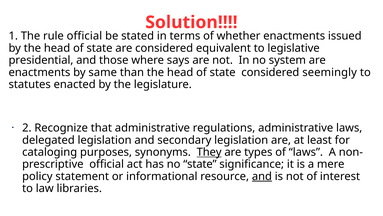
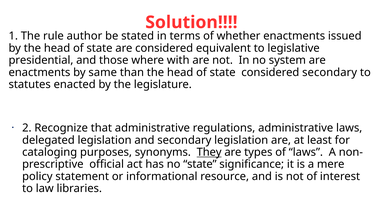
rule official: official -> author (84, 36)
says: says -> with (178, 60)
considered seemingly: seemingly -> secondary (330, 72)
and underline: present -> none (262, 176)
